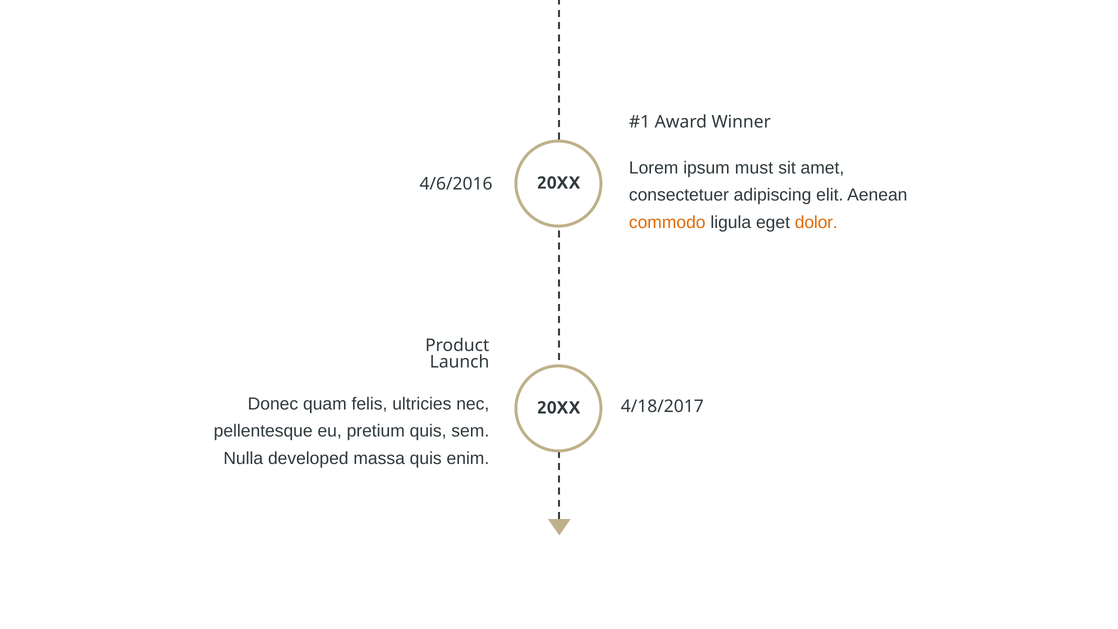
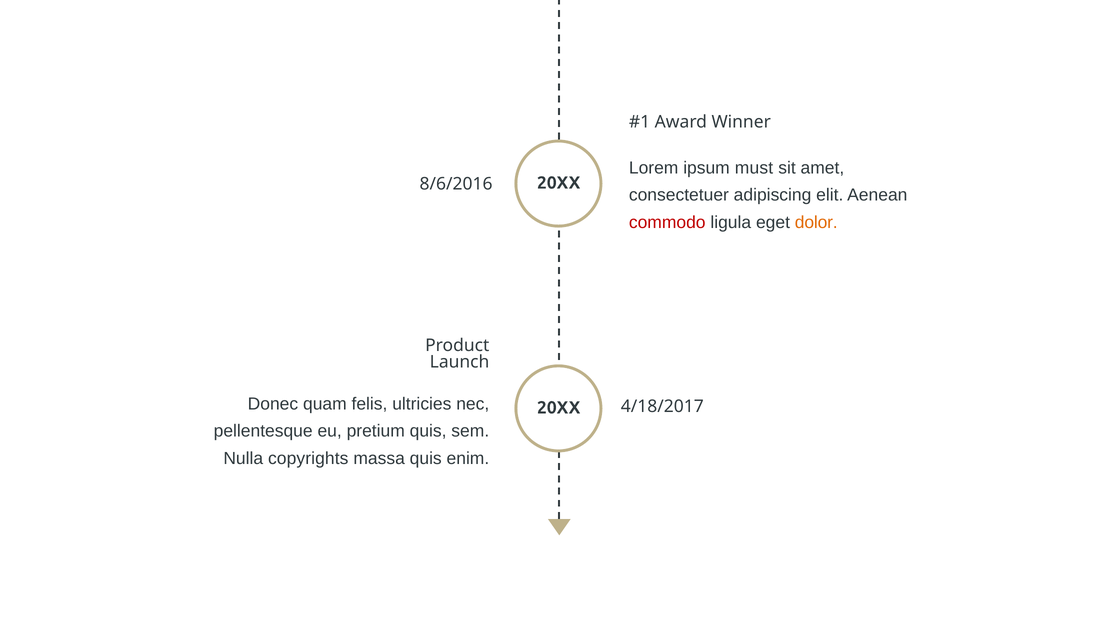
4/6/2016: 4/6/2016 -> 8/6/2016 (456, 184)
commodo colour: orange -> red (667, 222)
developed: developed -> copyrights (308, 458)
